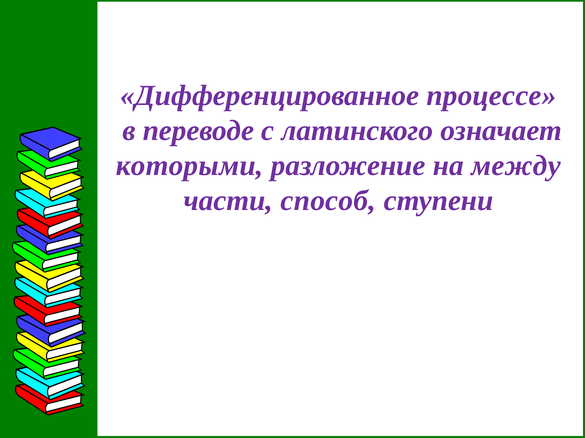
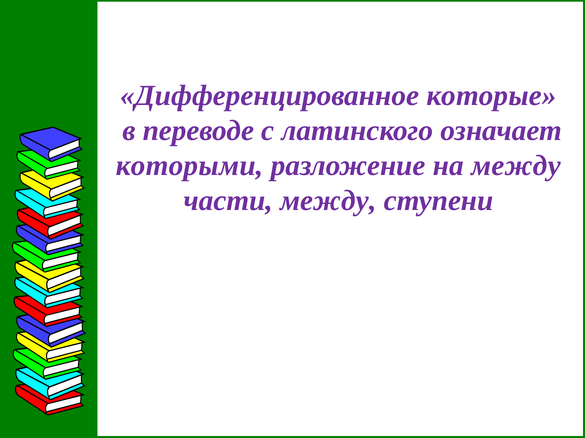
процессе: процессе -> которые (491, 96)
части способ: способ -> между (328, 201)
